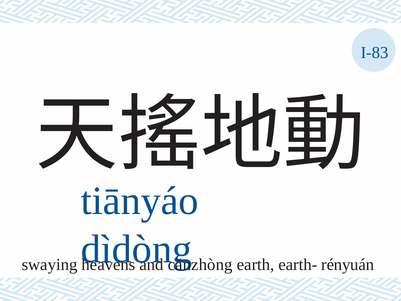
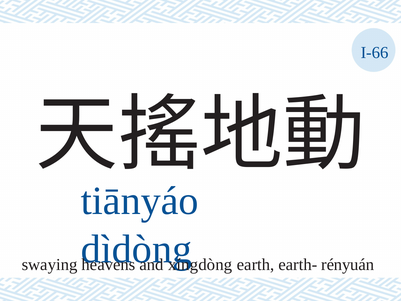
I-83: I-83 -> I-66 (375, 53)
cǎnzhòng: cǎnzhòng -> xíngdòng (200, 264)
